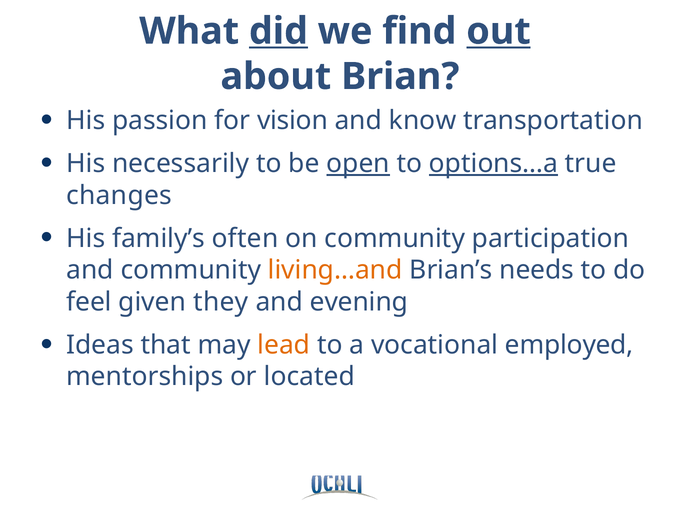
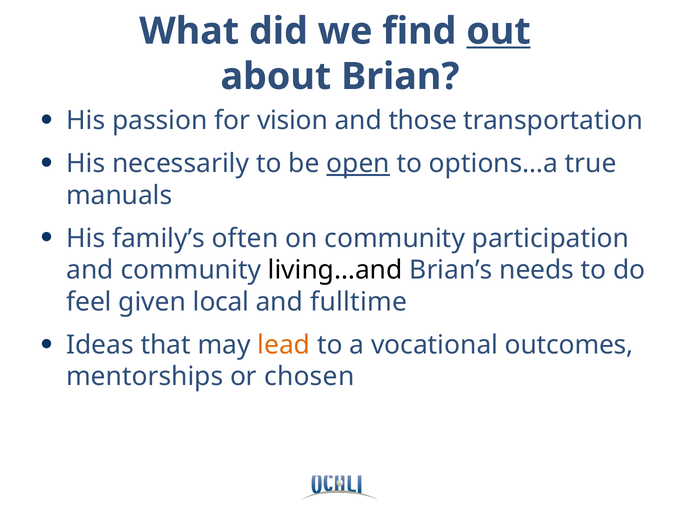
did underline: present -> none (278, 31)
know: know -> those (423, 121)
options…a underline: present -> none (494, 164)
changes: changes -> manuals (119, 195)
living…and colour: orange -> black (335, 270)
they: they -> local (221, 302)
evening: evening -> fulltime (359, 302)
employed: employed -> outcomes (569, 345)
located: located -> chosen (309, 377)
